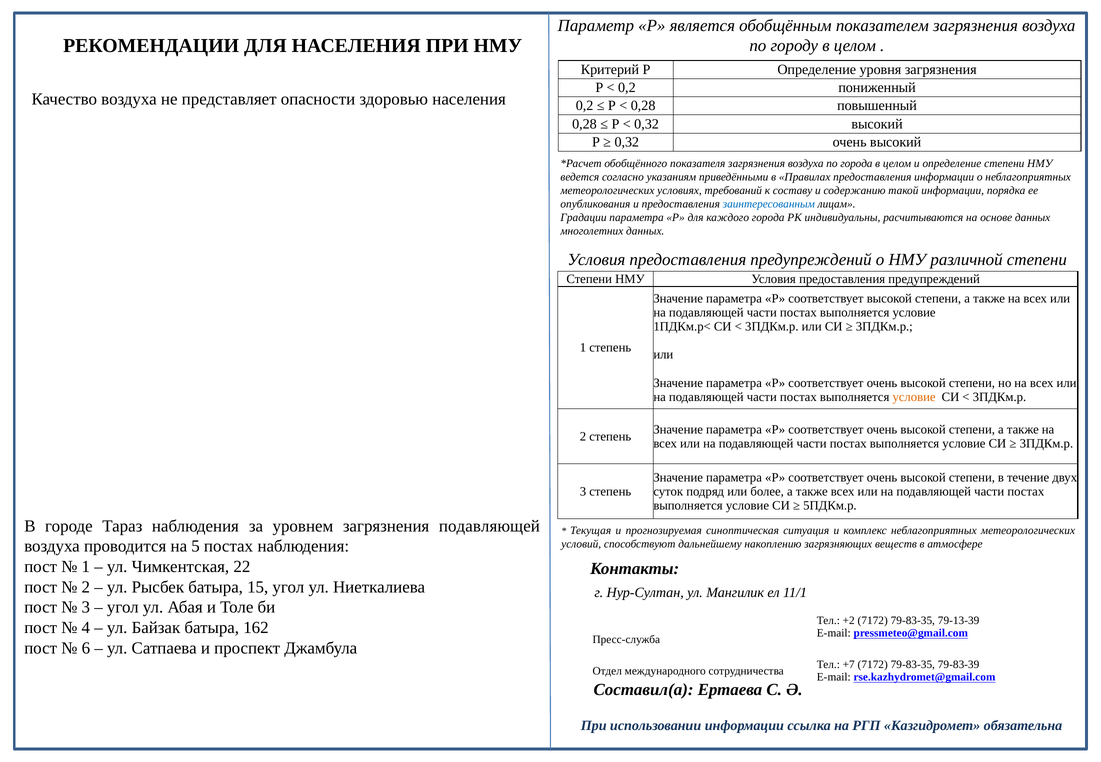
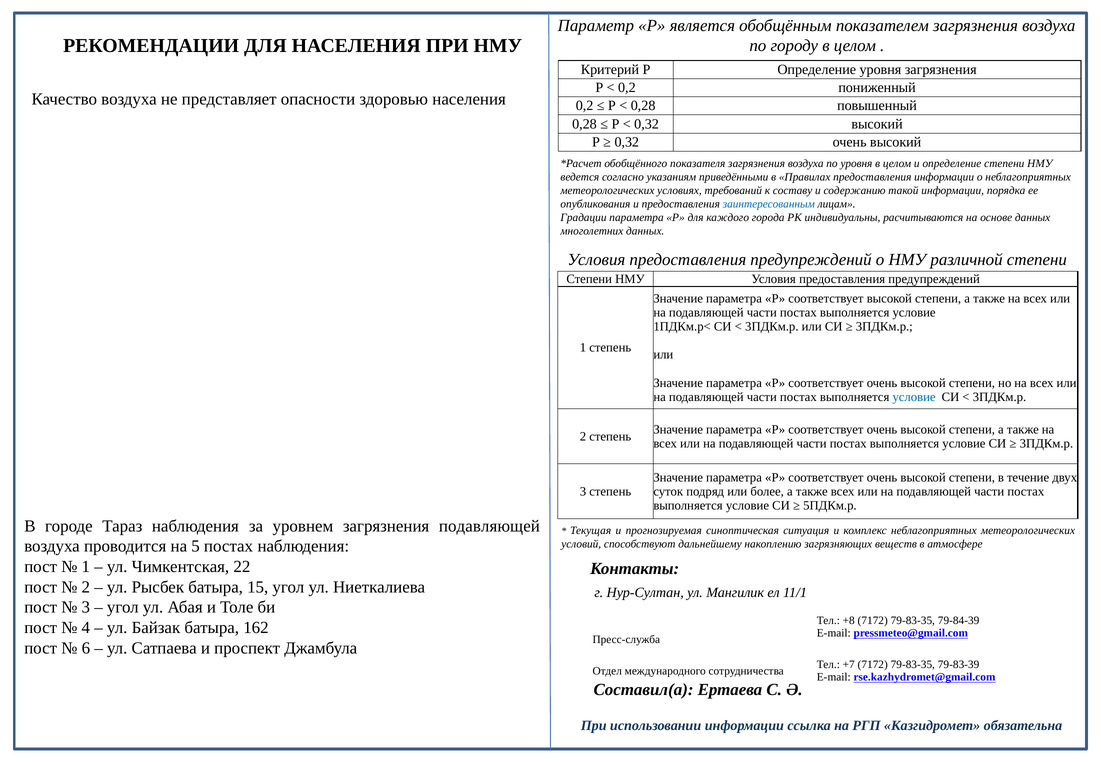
по города: города -> уровня (856, 164)
условие colour: orange -> blue (914, 397)
+2: +2 -> +8 (849, 621)
79-13-39: 79-13-39 -> 79-84-39 (959, 621)
